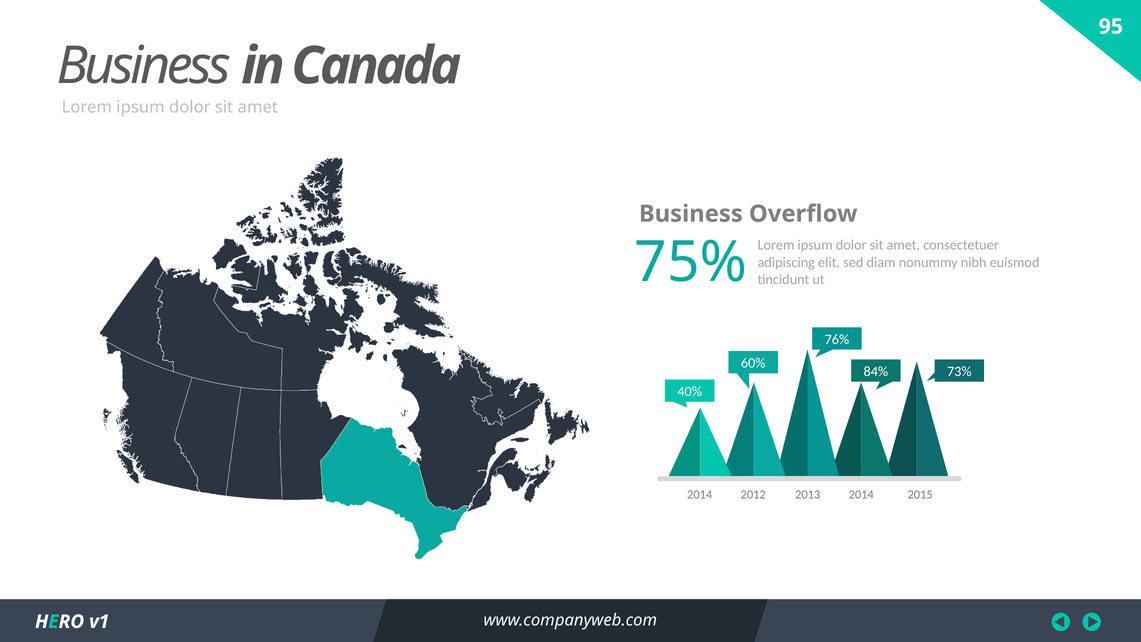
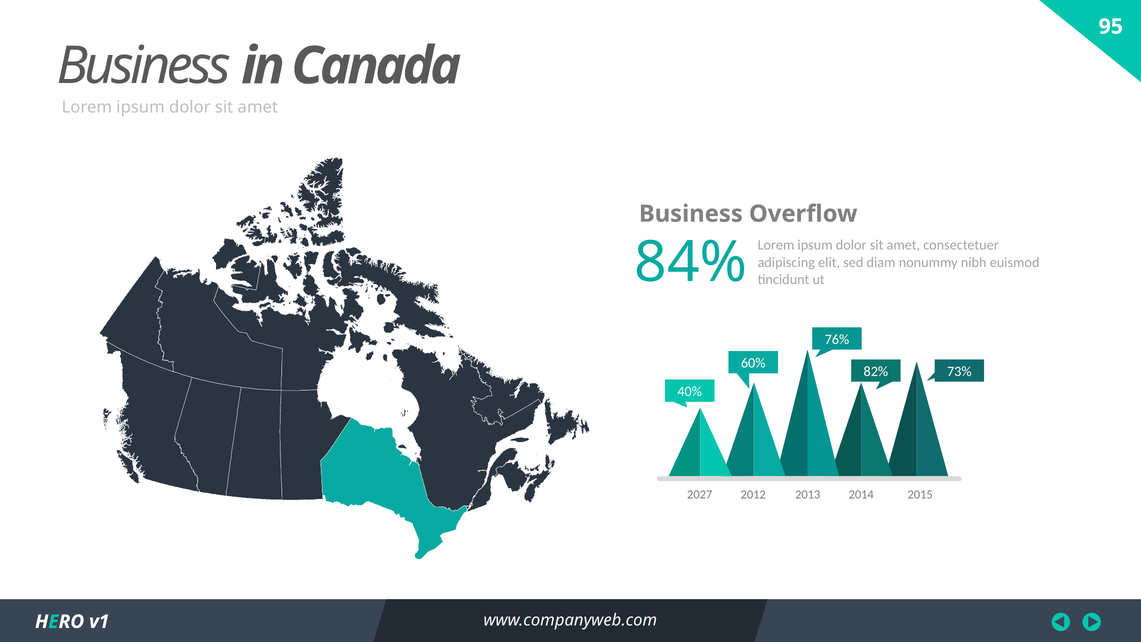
75%: 75% -> 84% (691, 262)
84%: 84% -> 82% (876, 371)
2014: 2014 -> 2027 (700, 494)
